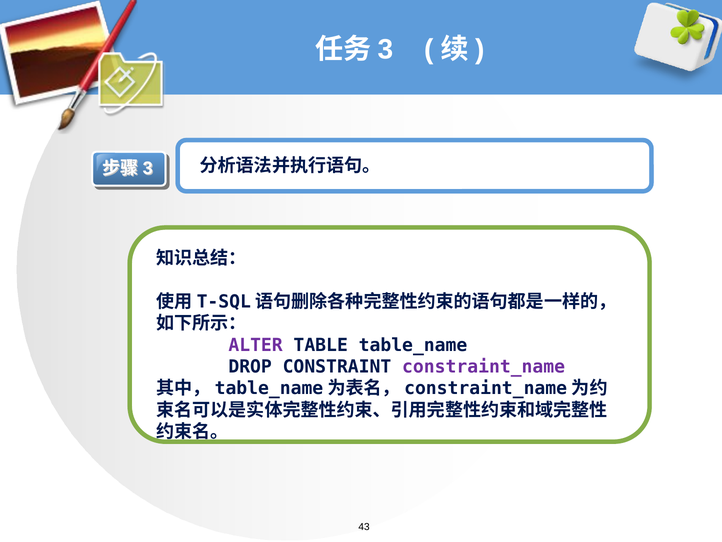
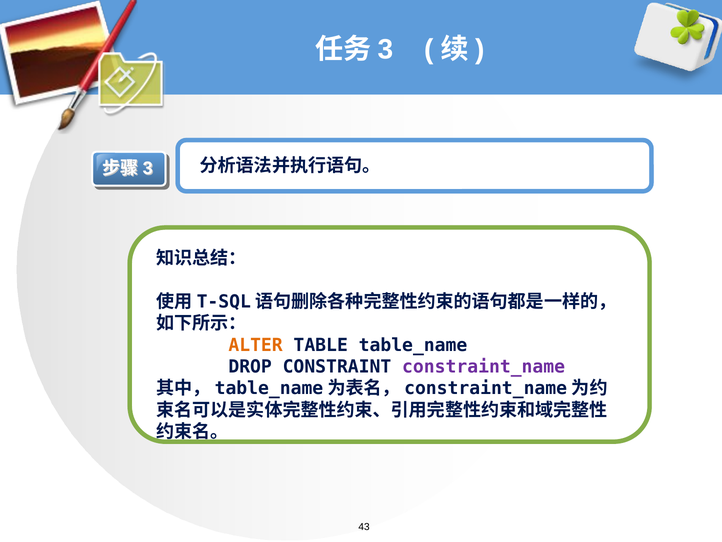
ALTER colour: purple -> orange (256, 345)
